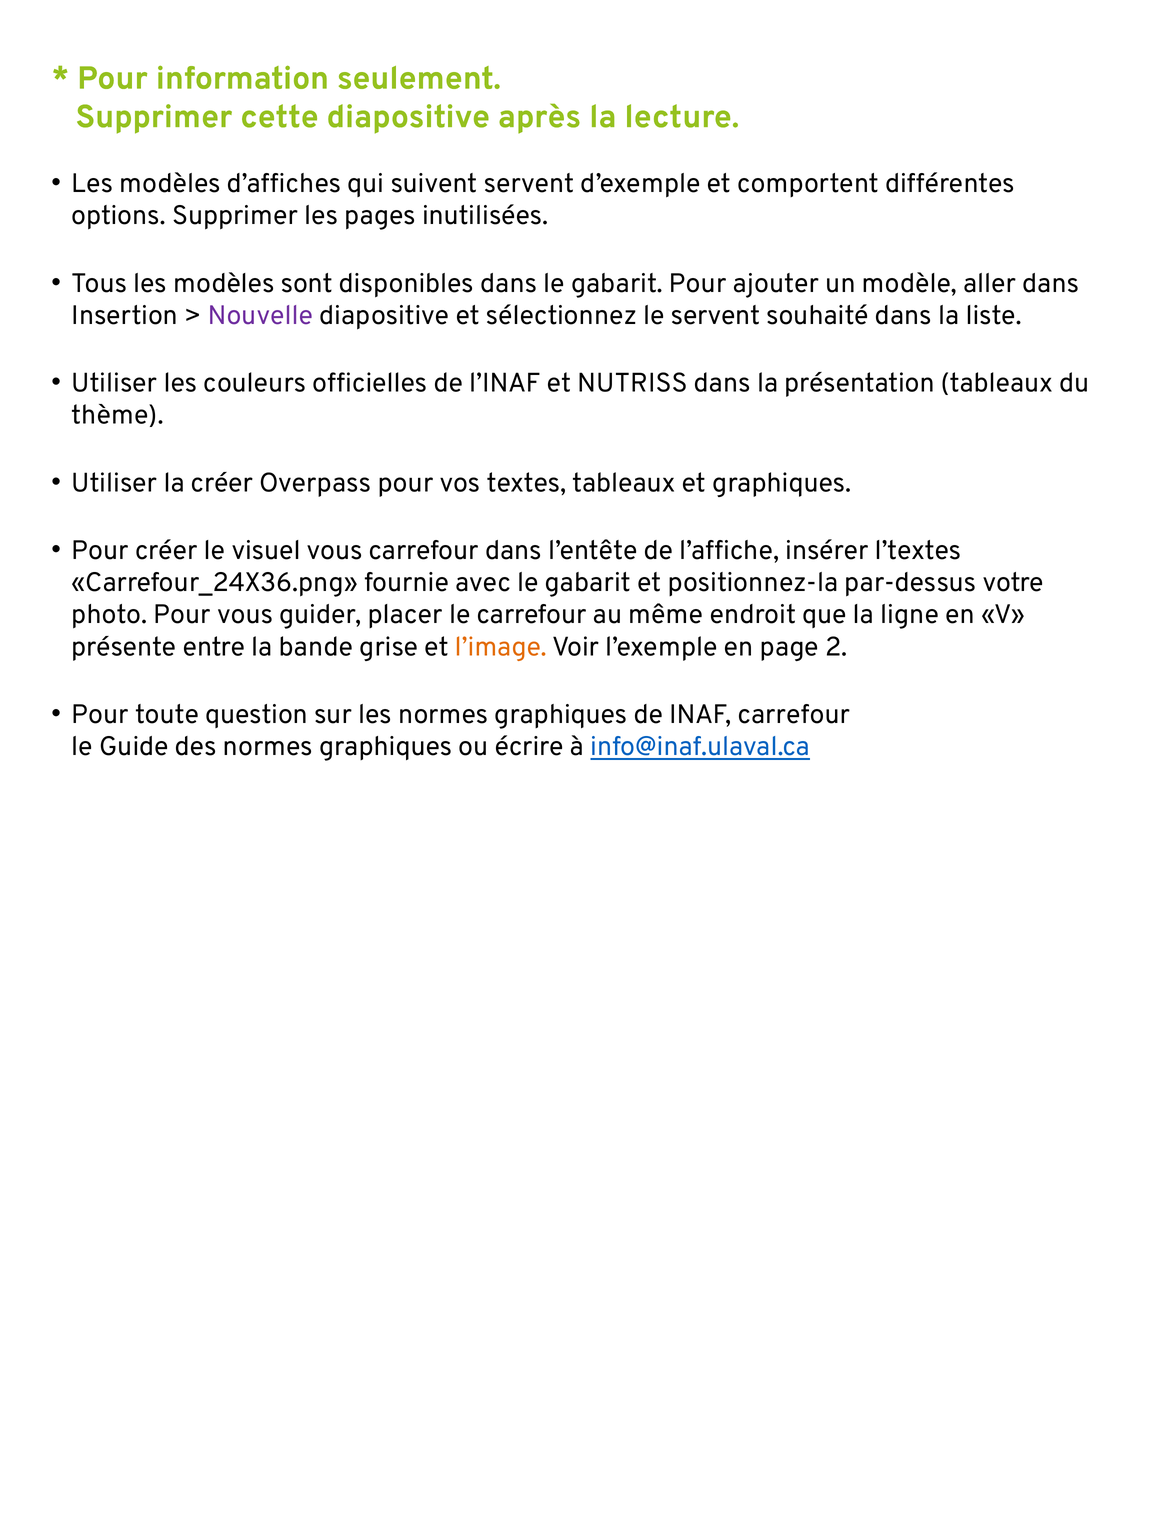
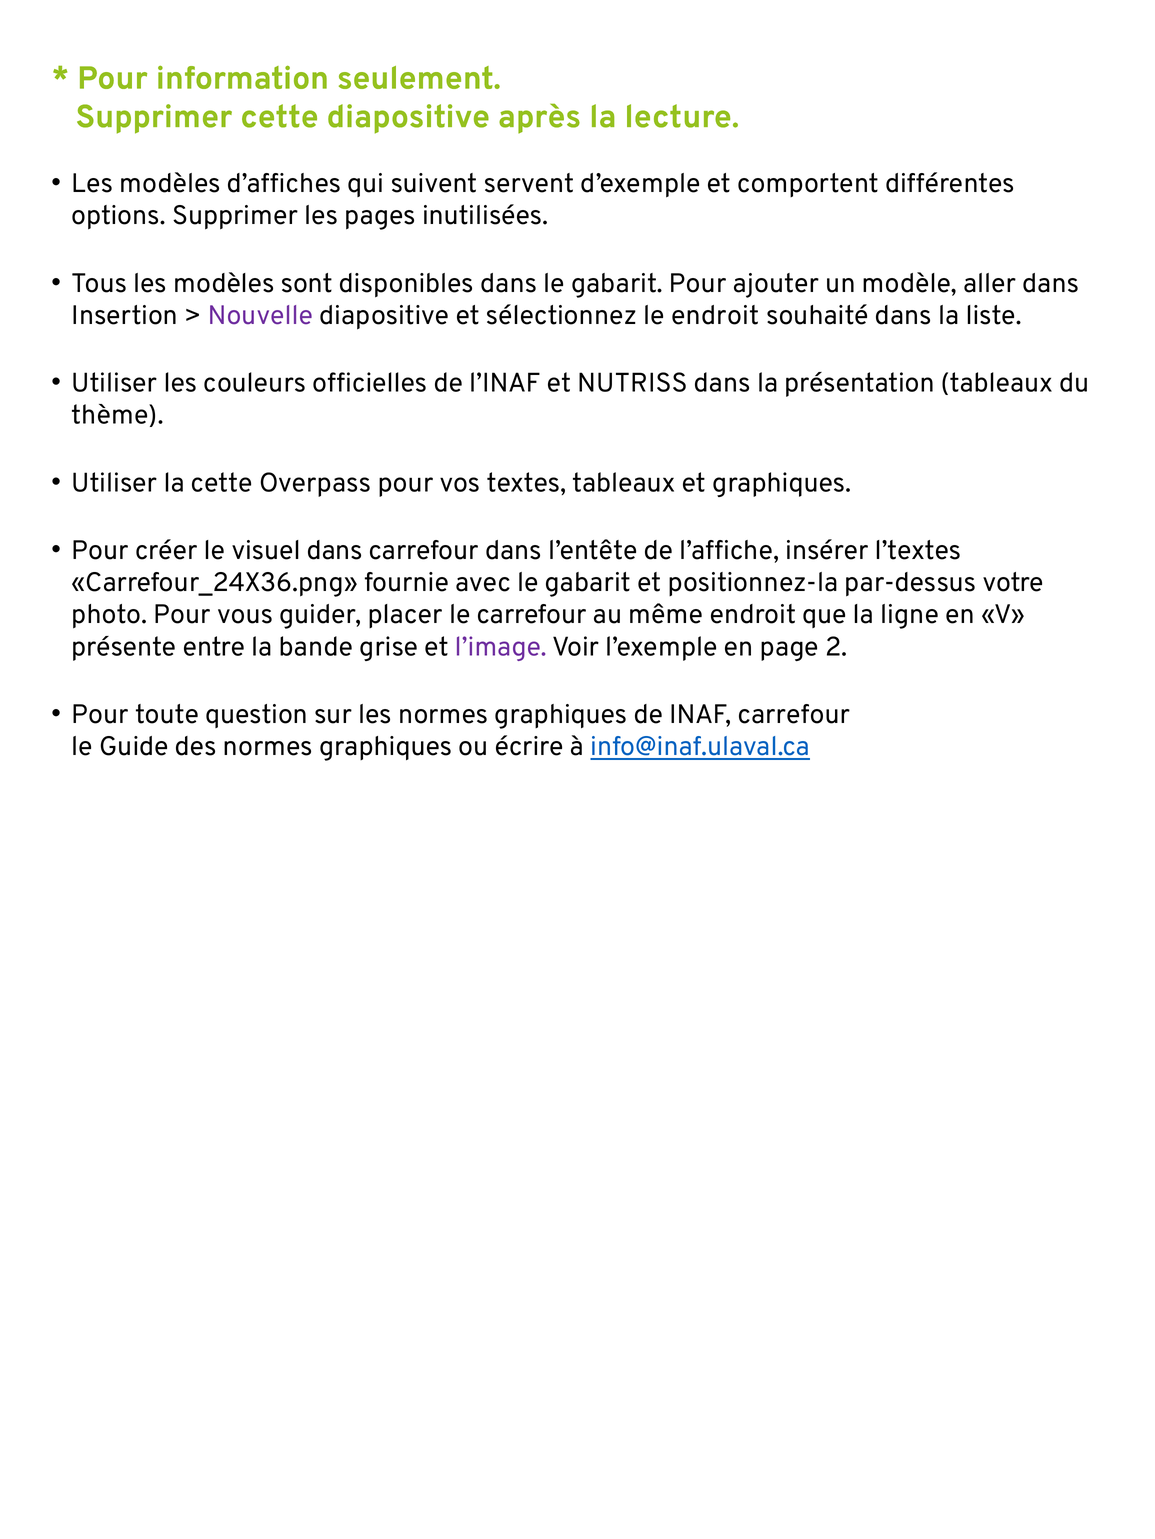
le servent: servent -> endroit (715, 315)
la créer: créer -> cette (222, 483)
visuel vous: vous -> dans (335, 550)
l’image colour: orange -> purple (501, 647)
